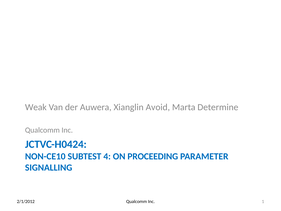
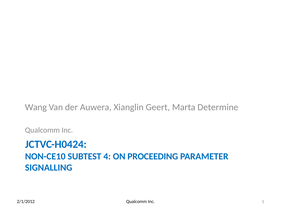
Weak: Weak -> Wang (36, 107)
Avoid: Avoid -> Geert (158, 107)
